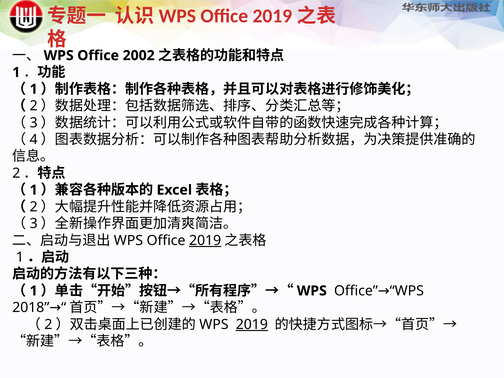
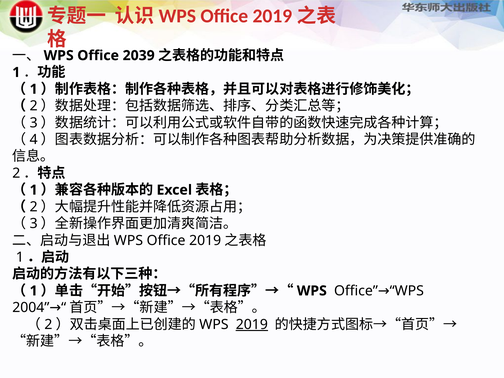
2002: 2002 -> 2039 (139, 56)
2019 underline: present -> none (205, 240)
2018: 2018 -> 2004 (31, 308)
